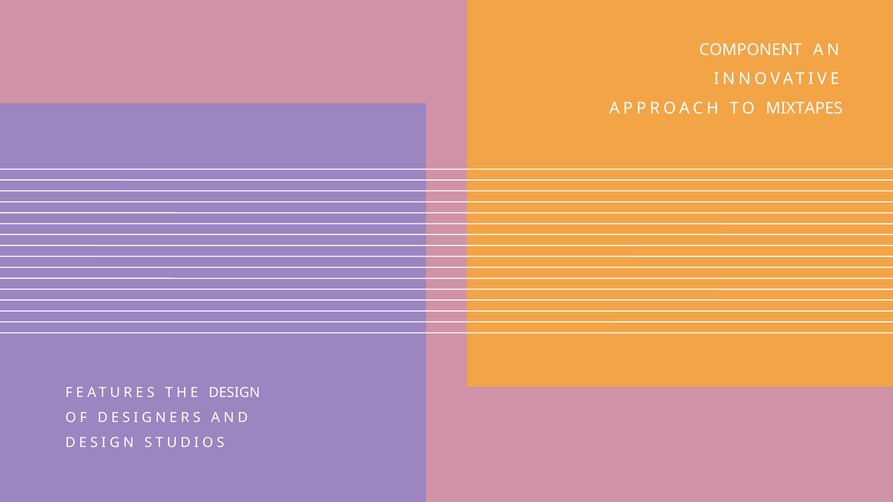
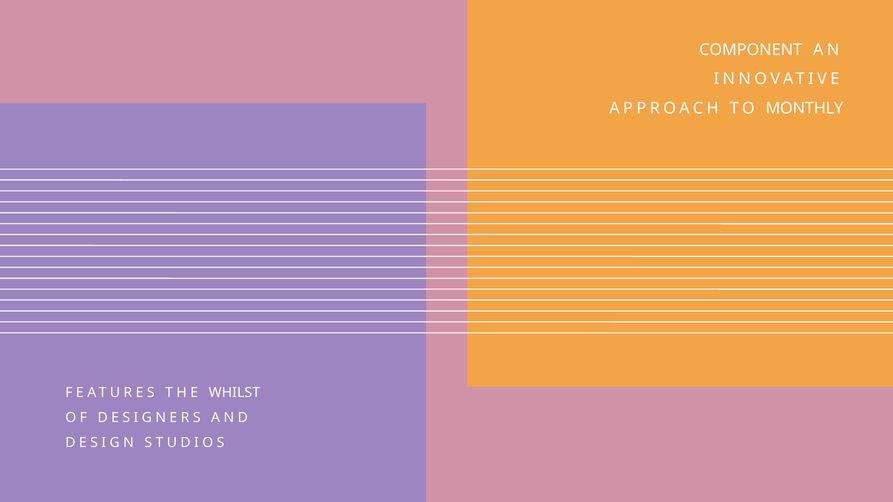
MIXTAPES: MIXTAPES -> MONTHLY (804, 108)
DESIGN: DESIGN -> WHILST (234, 393)
